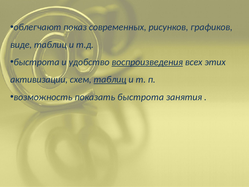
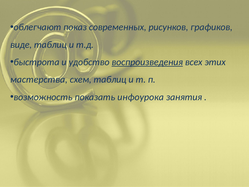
активизации: активизации -> мастерства (39, 79)
таблиц underline: present -> none (110, 79)
показать быстрота: быстрота -> инфоурока (141, 97)
